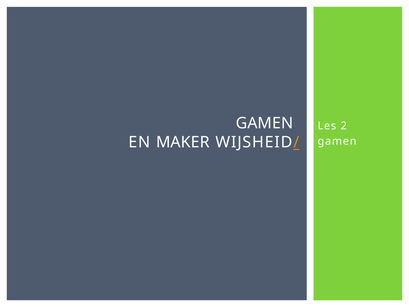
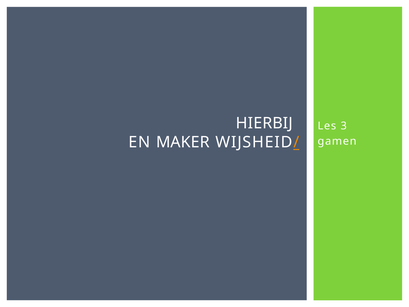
GAMEN: GAMEN -> HIERBIJ (264, 123)
2: 2 -> 3 (344, 126)
